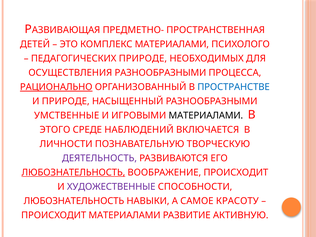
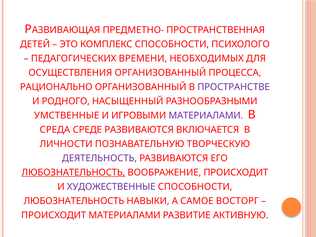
КОМПЛЕКС МАТЕРИАЛАМИ: МАТЕРИАЛАМИ -> СПОСОБНОСТИ (172, 44)
ПЕДАГОГИЧЕСКИХ ПРИРОДЕ: ПРИРОДЕ -> ВРЕМЕНИ (143, 59)
ОСУЩЕСТВЛЕНИЯ РАЗНООБРАЗНЫМИ: РАЗНООБРАЗНЫМИ -> ОРГАНИЗОВАННЫЙ (160, 73)
РАЦИОНАЛЬНО underline: present -> none (56, 87)
ПРОСТРАНСТВЕ colour: blue -> purple (234, 87)
И ПРИРОДЕ: ПРИРОДЕ -> РОДНОГО (66, 101)
МАТЕРИАЛАМИ colour: black -> purple (206, 115)
ЭТОГО: ЭТОГО -> СРЕДА (55, 130)
СРЕДЕ НАБЛЮДЕНИЙ: НАБЛЮДЕНИЙ -> РАЗВИВАЮТСЯ (139, 130)
КРАСОТУ: КРАСОТУ -> ВОСТОРГ (237, 201)
